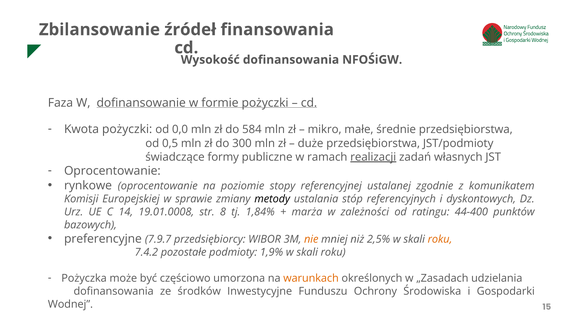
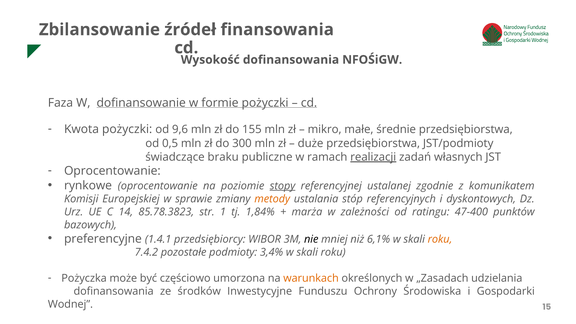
0,0: 0,0 -> 9,6 (180, 129)
584: 584 -> 155 (252, 129)
formy: formy -> braku (223, 157)
stopy underline: none -> present (283, 186)
metody colour: black -> orange (272, 199)
19.01.0008: 19.01.0008 -> 85.78.3823 (166, 212)
8: 8 -> 1 (223, 212)
44-400: 44-400 -> 47-400 (471, 212)
7.9.7: 7.9.7 -> 1.4.1 (158, 239)
nie colour: orange -> black (311, 239)
2,5%: 2,5% -> 6,1% (379, 239)
1,9%: 1,9% -> 3,4% (272, 252)
